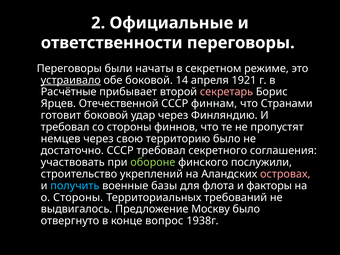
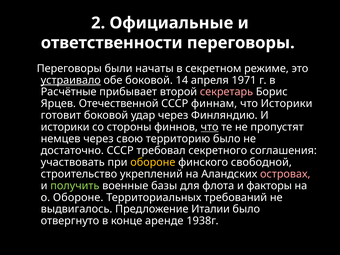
1921: 1921 -> 1971 (244, 80)
что Странами: Странами -> Историки (287, 104)
требовал: требовал -> историки (65, 127)
что underline: none -> present (210, 127)
обороне colour: light green -> yellow (153, 162)
послужили: послужили -> свободной (261, 162)
получить colour: light blue -> light green (75, 186)
о Стороны: Стороны -> Обороне (78, 197)
Москву: Москву -> Италии (211, 209)
вопрос: вопрос -> аренде (164, 221)
